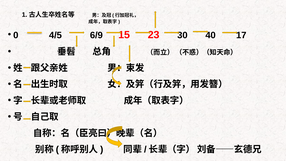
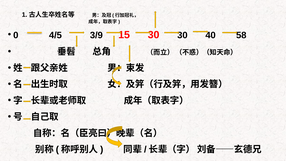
6/9: 6/9 -> 3/9 (96, 35)
15 23: 23 -> 30 (154, 35)
17: 17 -> 58 (241, 35)
